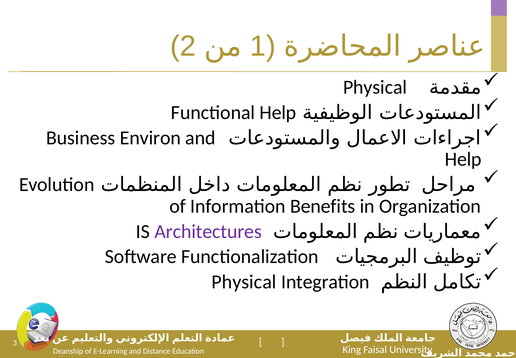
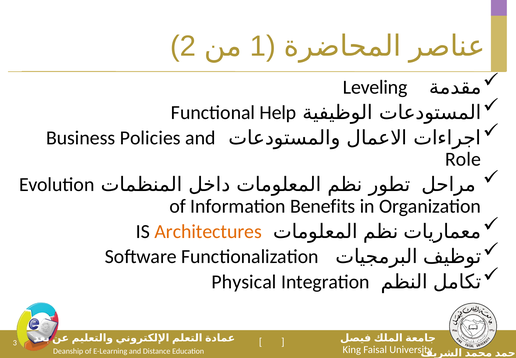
Physical: Physical -> Leveling (375, 87)
Environ: Environ -> Policies (150, 138)
Help: Help -> Role (463, 159)
Architectures colour: purple -> orange (208, 231)
